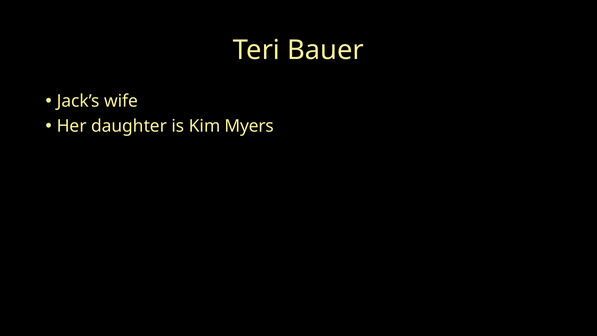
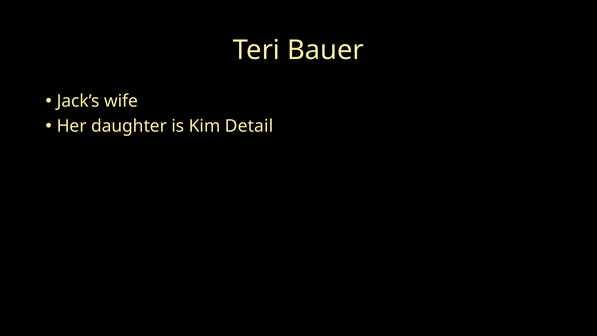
Myers: Myers -> Detail (249, 126)
